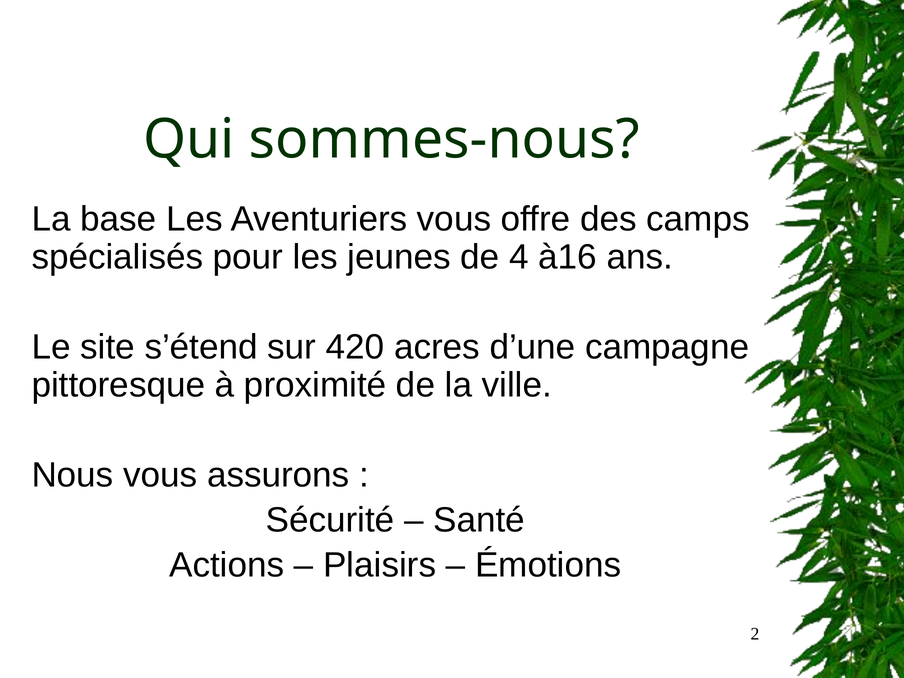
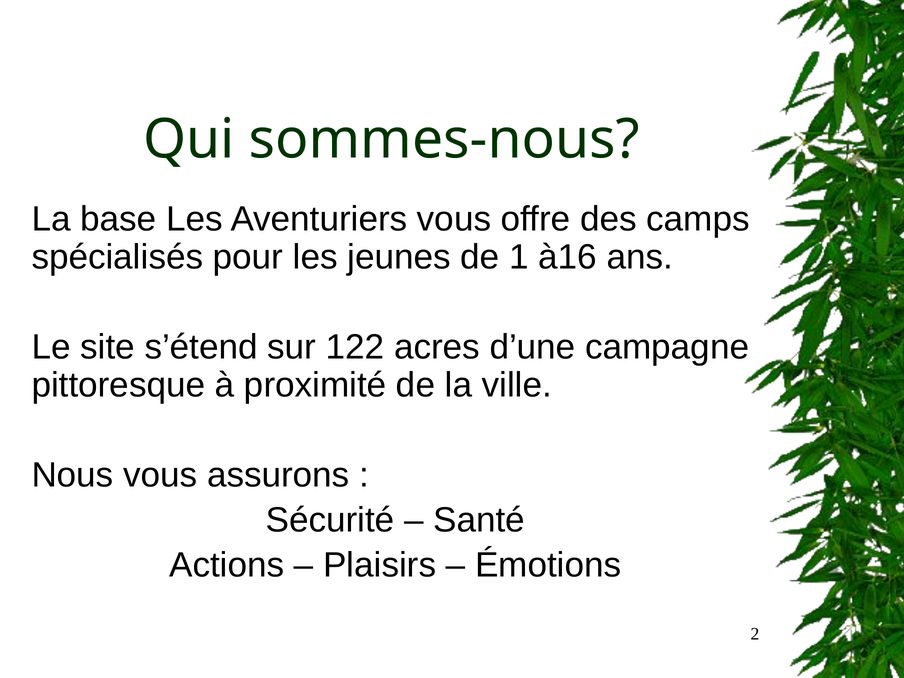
4: 4 -> 1 (519, 257)
420: 420 -> 122 (355, 347)
